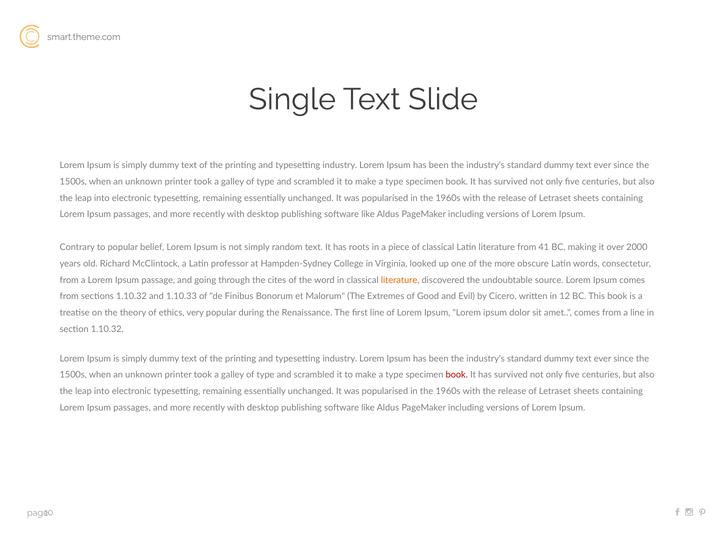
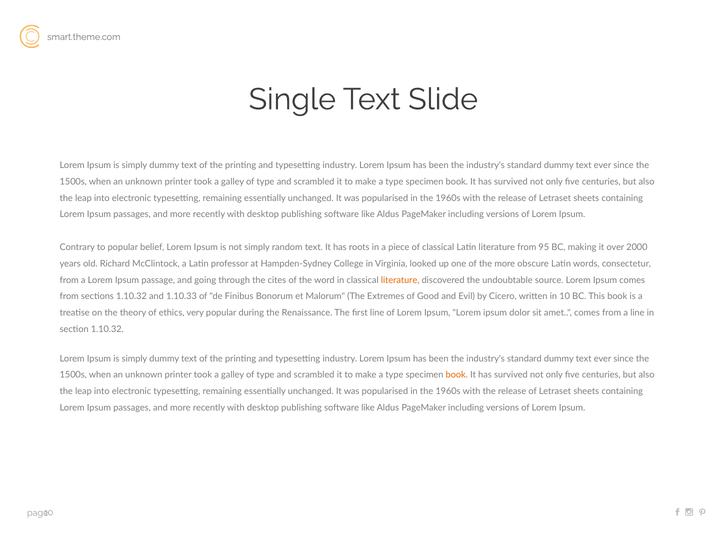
41: 41 -> 95 (544, 247)
12: 12 -> 10 (565, 297)
book colour: red -> orange (457, 375)
